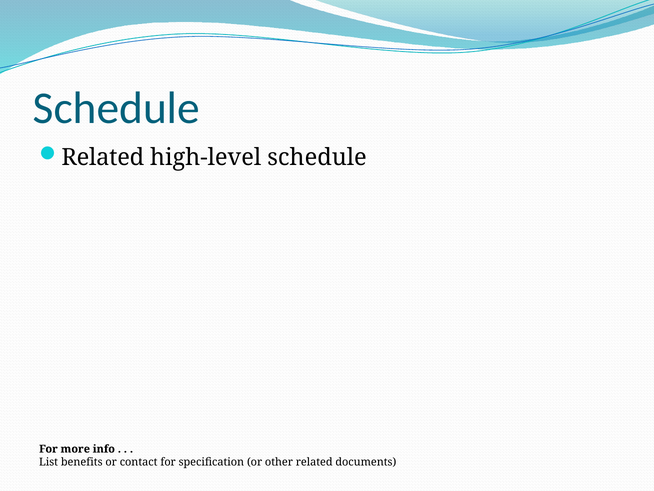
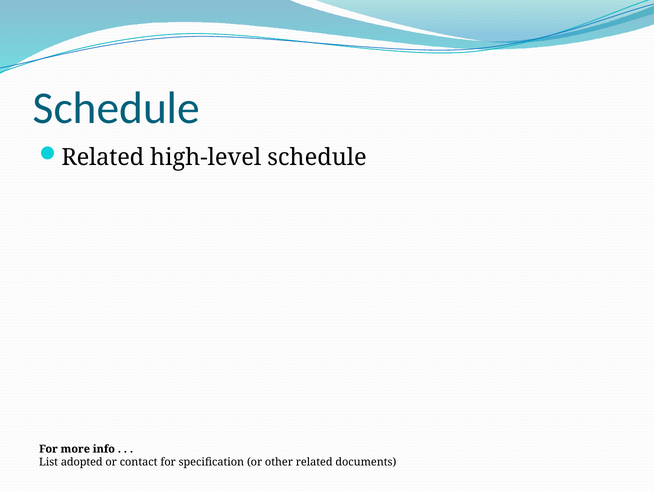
benefits: benefits -> adopted (82, 462)
